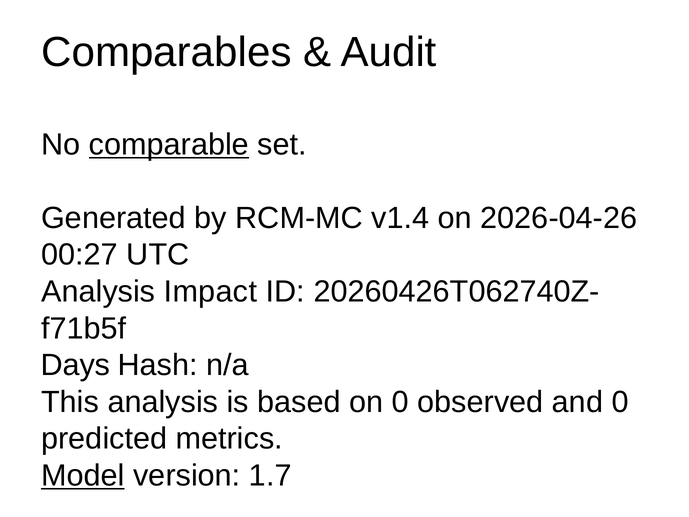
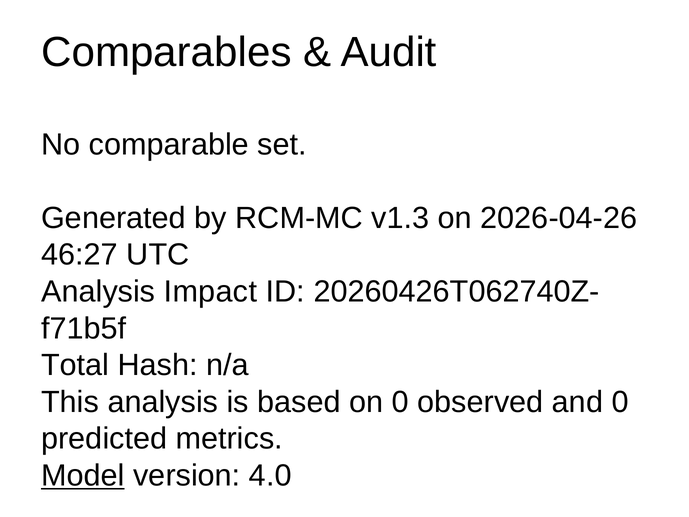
comparable underline: present -> none (169, 144)
v1.4: v1.4 -> v1.3 (400, 218)
00:27: 00:27 -> 46:27 (80, 255)
Days: Days -> Total (75, 365)
1.7: 1.7 -> 4.0 (270, 475)
